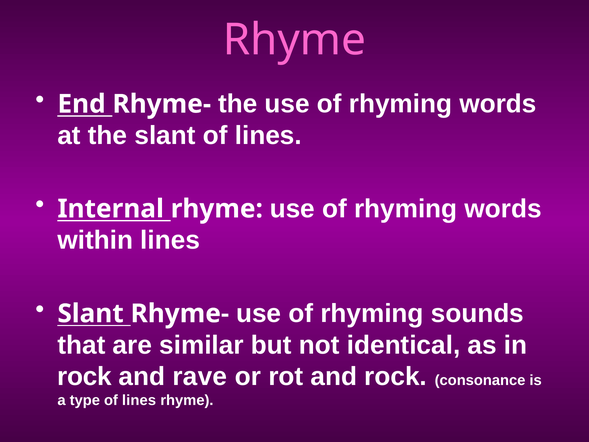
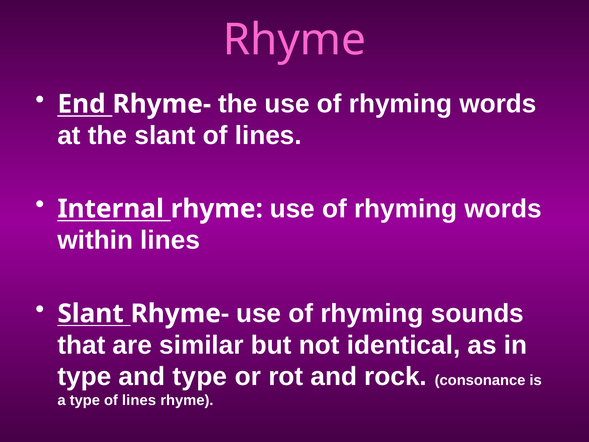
rock: rock -> type (84, 376)
and rave: rave -> type (200, 376)
